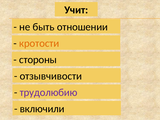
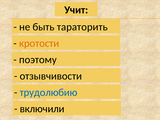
отношении: отношении -> тараторить (82, 27)
стороны: стороны -> поэтому (38, 60)
трудолюбию colour: purple -> blue (48, 92)
